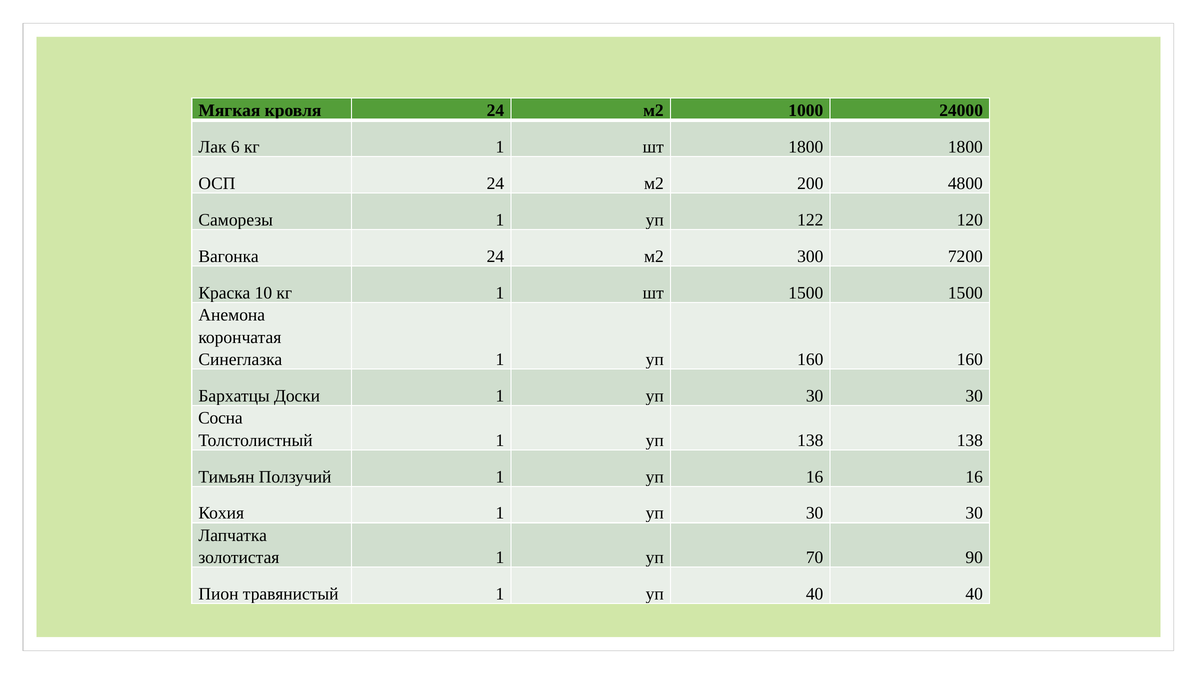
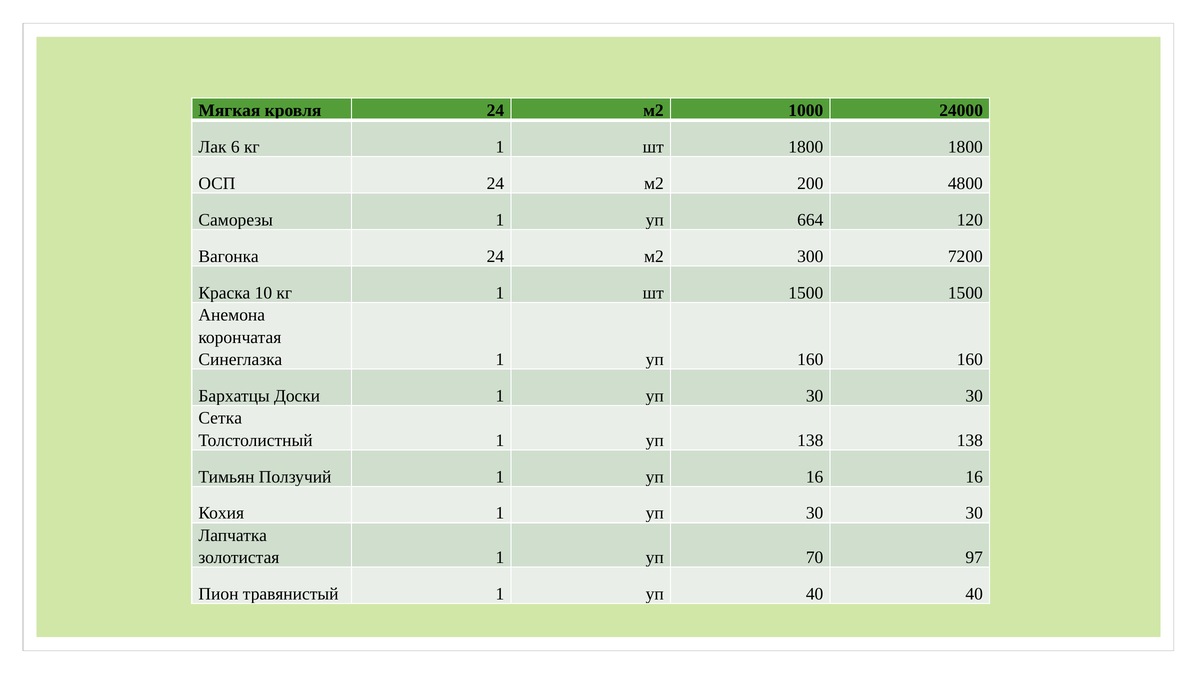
122: 122 -> 664 (810, 220)
Сосна: Сосна -> Сетка (220, 418)
90: 90 -> 97 (974, 557)
